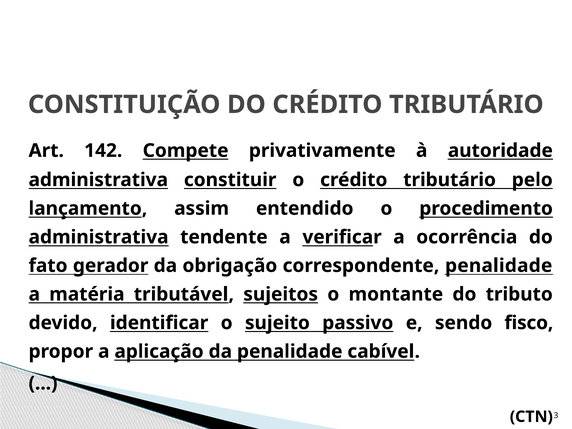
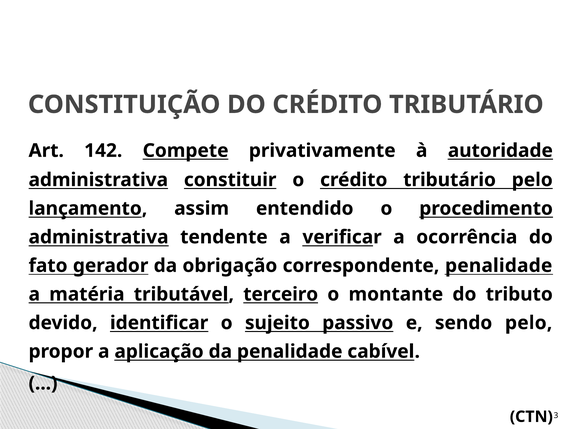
sujeitos: sujeitos -> terceiro (281, 294)
sendo fisco: fisco -> pelo (529, 323)
